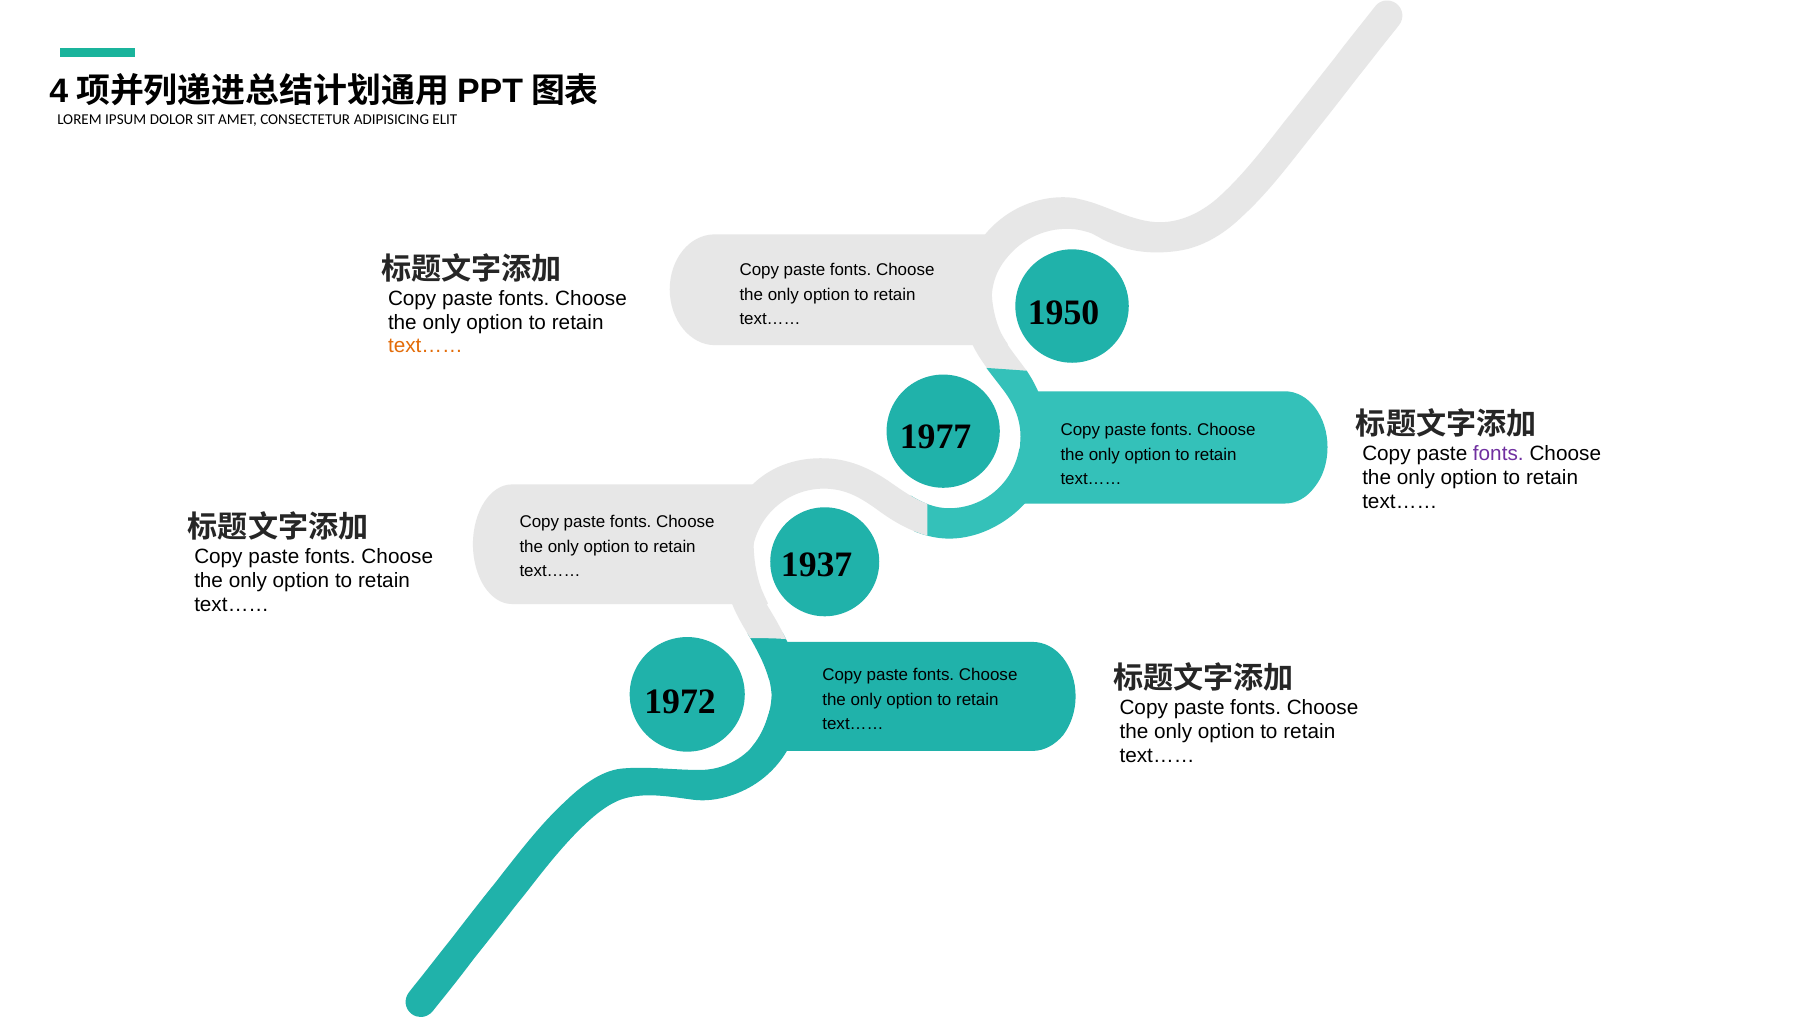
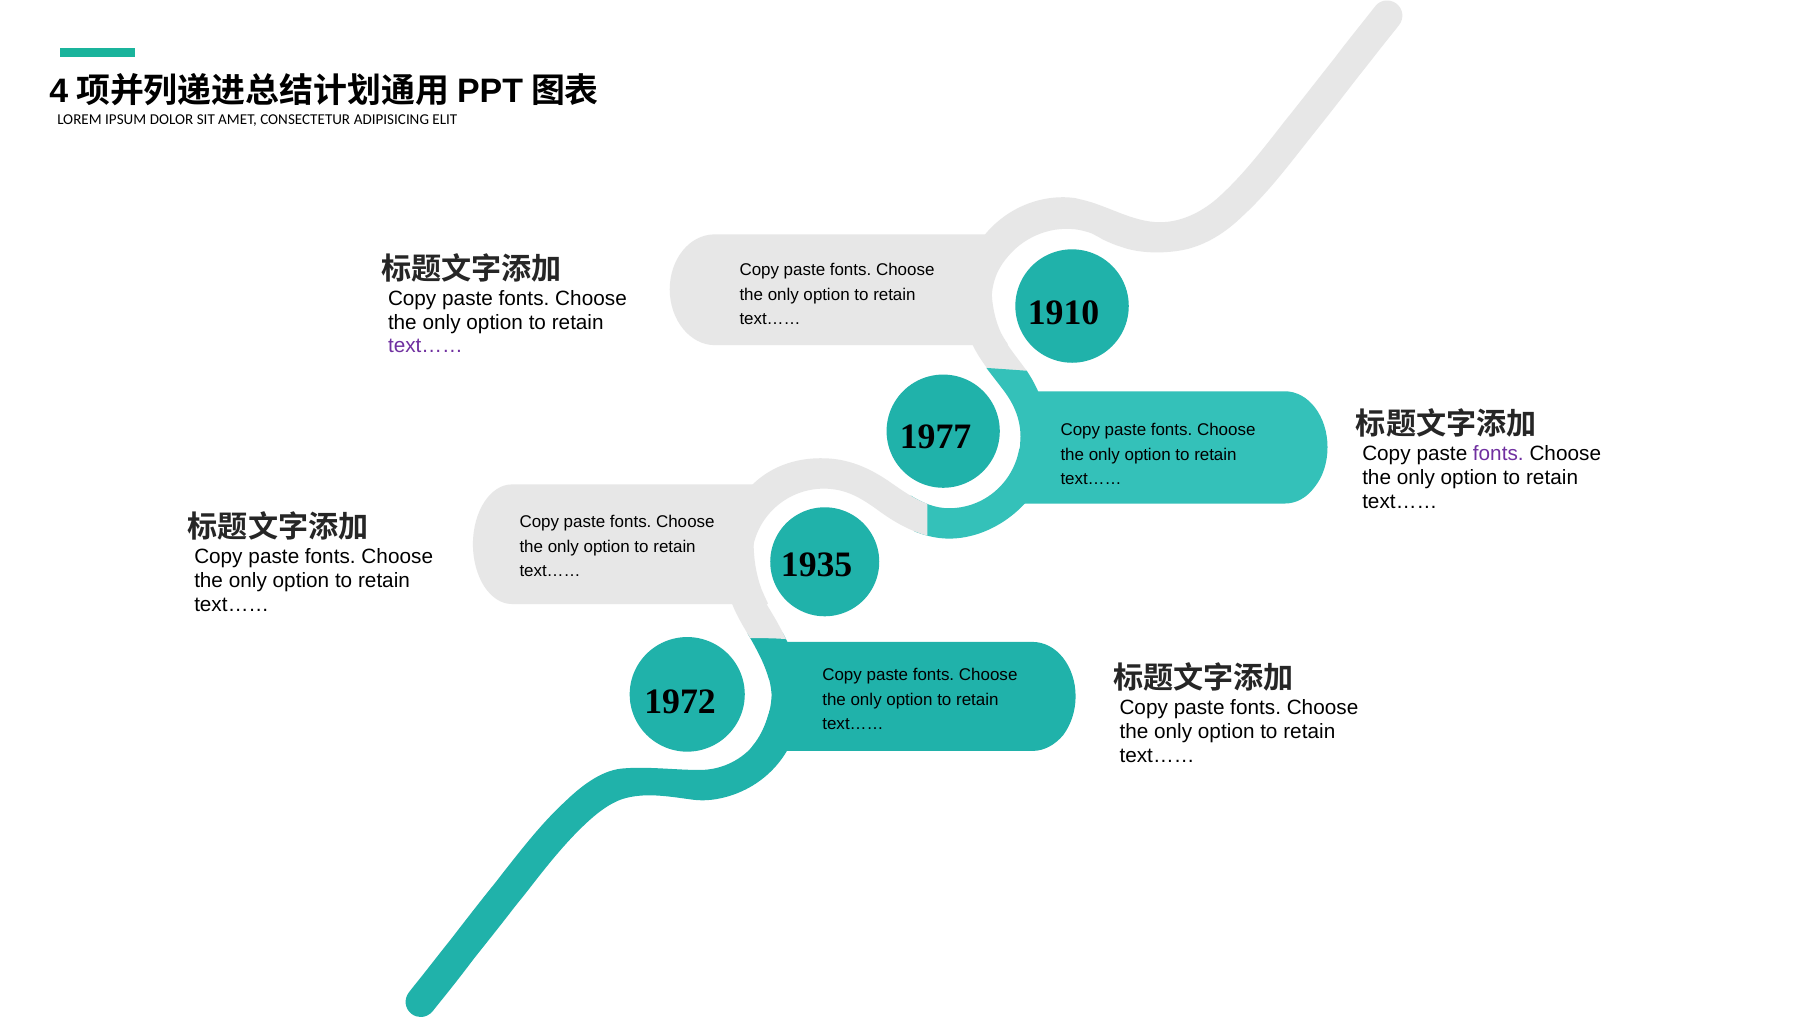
1950: 1950 -> 1910 (1064, 313)
text…… colour: orange -> purple (425, 346)
1937: 1937 -> 1935 (817, 564)
